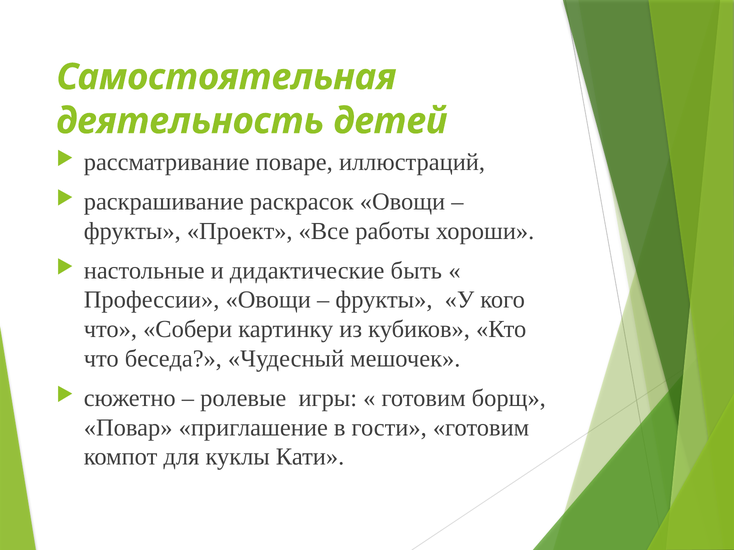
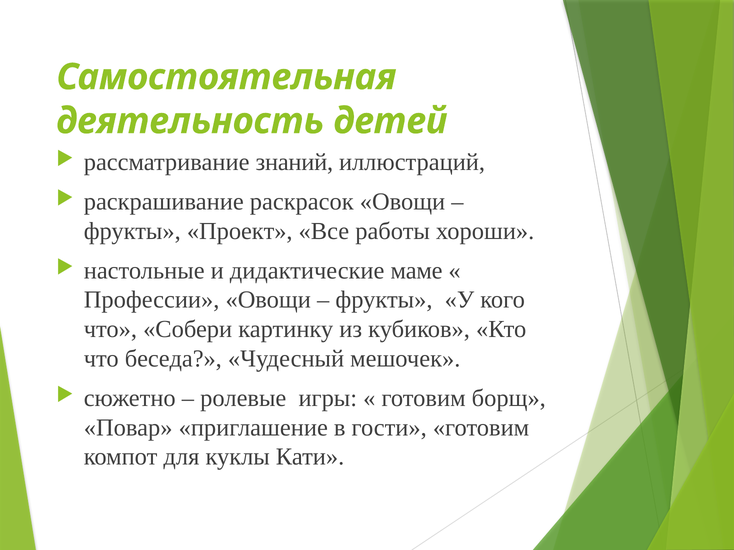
поваре: поваре -> знаний (294, 162)
быть: быть -> маме (417, 271)
